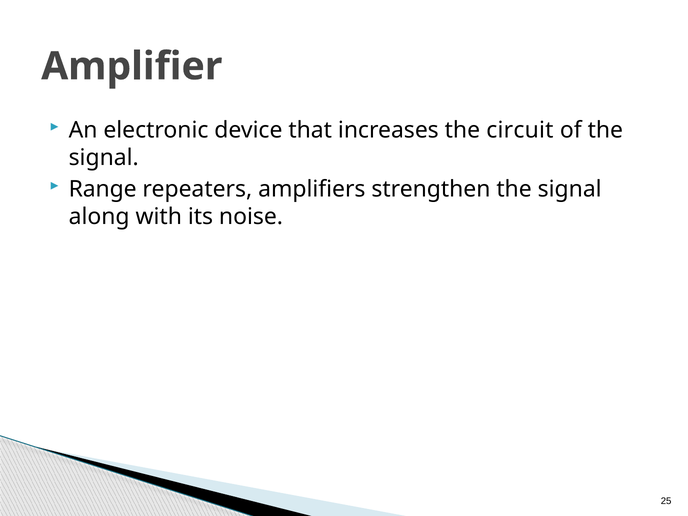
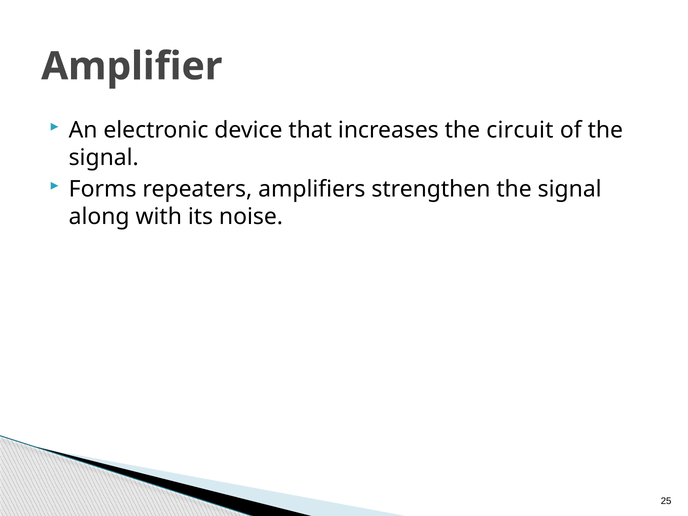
Range: Range -> Forms (103, 189)
